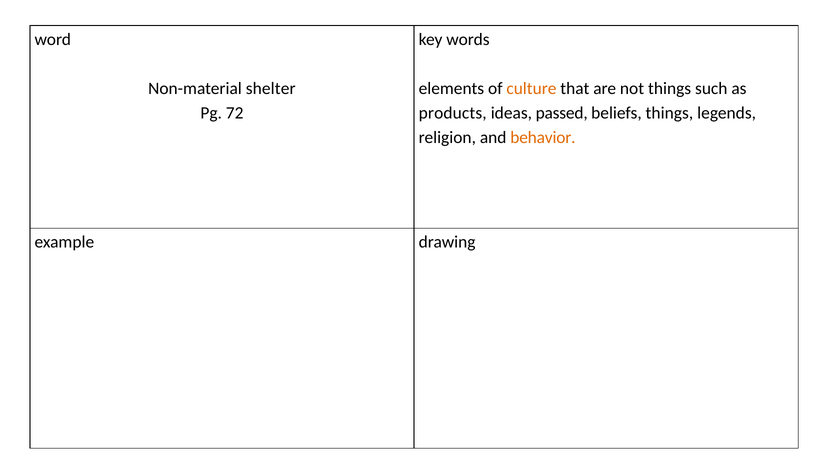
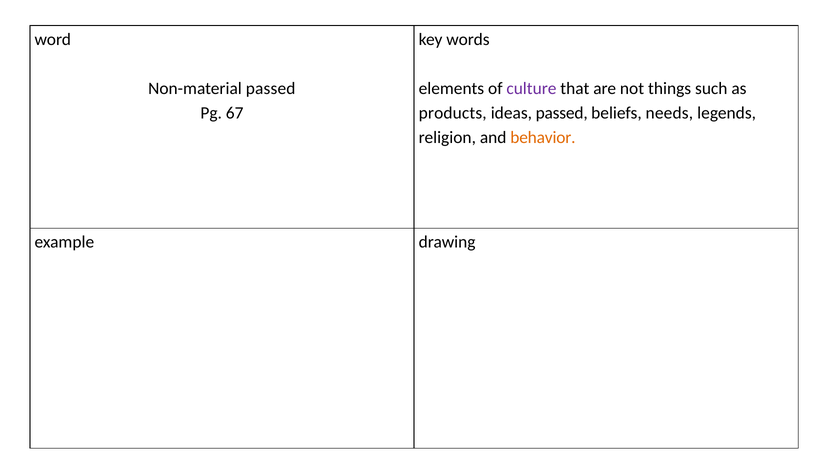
Non-material shelter: shelter -> passed (271, 88)
culture colour: orange -> purple (531, 88)
72: 72 -> 67 (235, 113)
beliefs things: things -> needs (669, 113)
